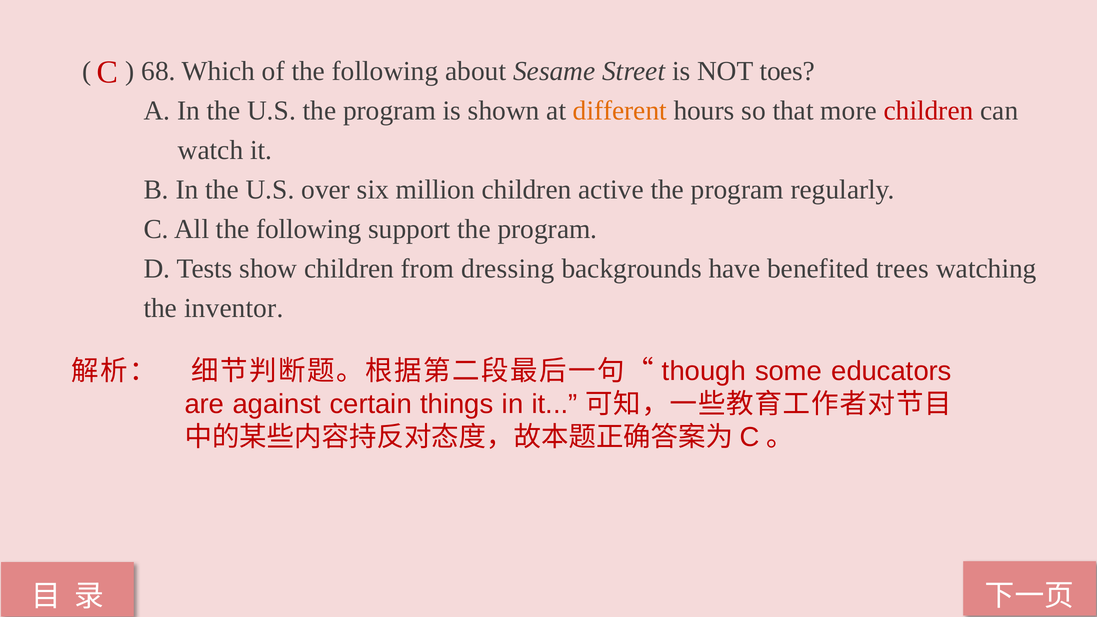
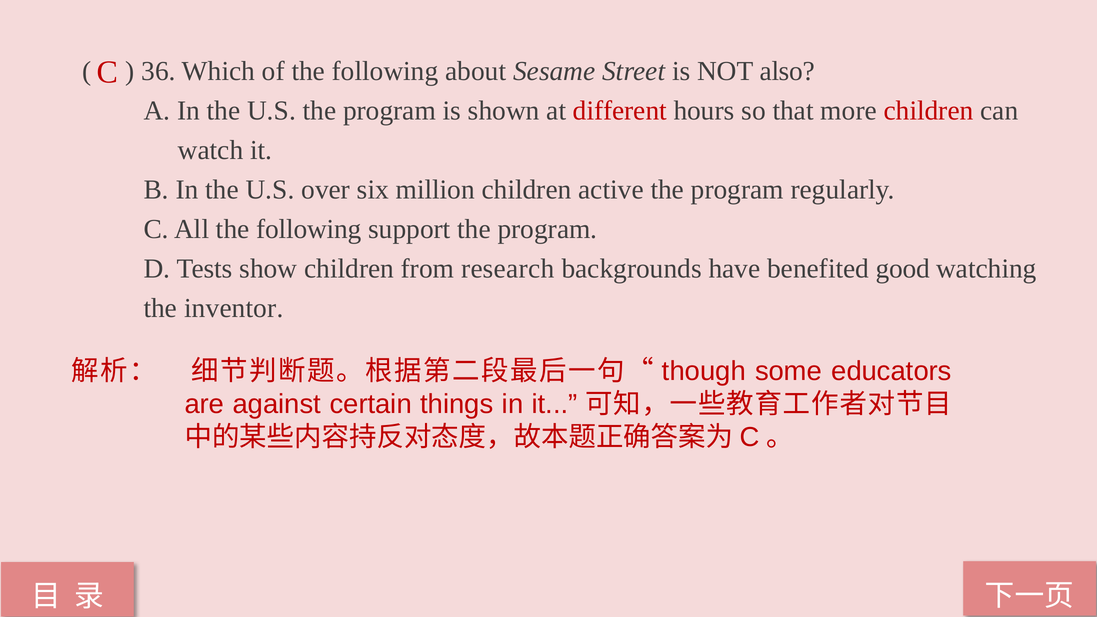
68: 68 -> 36 (158, 71)
toes: toes -> also (787, 71)
different colour: orange -> red (620, 111)
dressing: dressing -> research (508, 269)
trees: trees -> good (903, 269)
